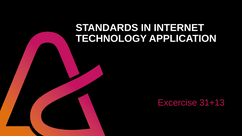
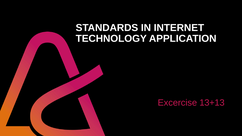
31+13: 31+13 -> 13+13 (212, 103)
